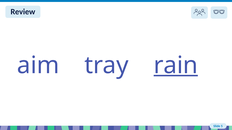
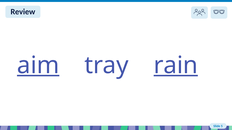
aim underline: none -> present (38, 65)
